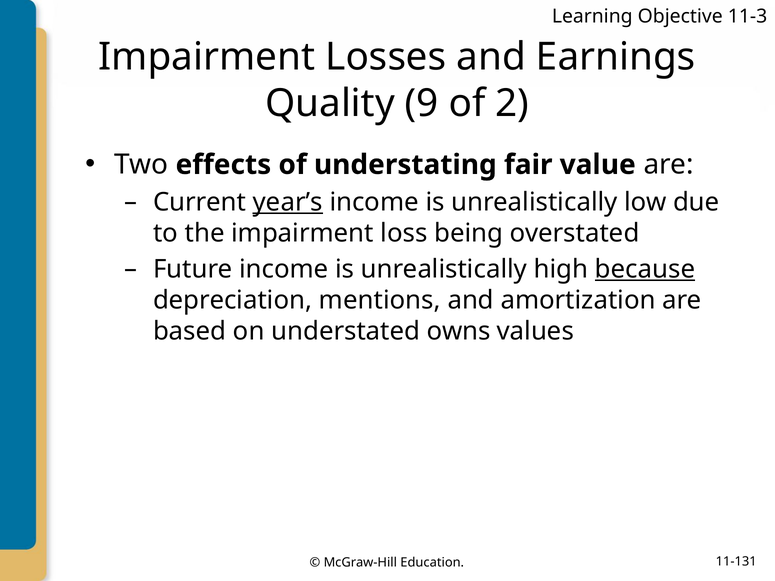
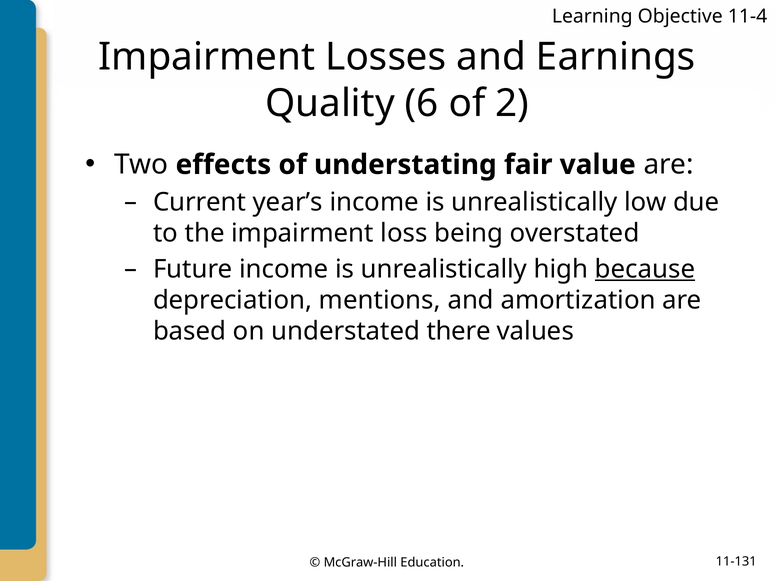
11-3: 11-3 -> 11-4 (748, 17)
9: 9 -> 6 (422, 103)
year’s underline: present -> none (288, 202)
owns: owns -> there (459, 331)
